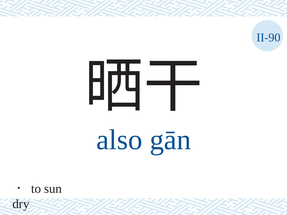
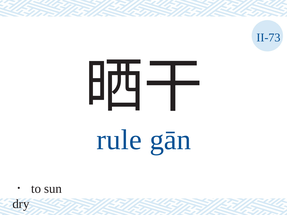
II-90: II-90 -> II-73 (268, 38)
also: also -> rule (119, 140)
